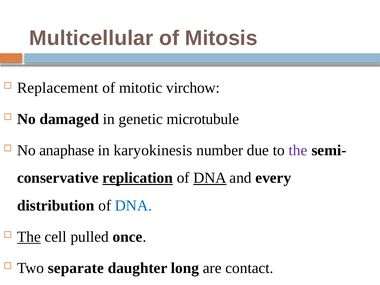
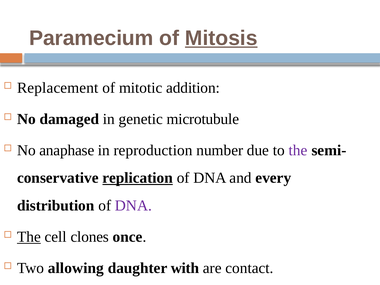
Multicellular: Multicellular -> Paramecium (91, 38)
Mitosis underline: none -> present (221, 38)
virchow: virchow -> addition (193, 88)
karyokinesis: karyokinesis -> reproduction (153, 150)
DNA underline: present -> none (210, 178)
DNA colour: blue -> purple (133, 206)
pulled: pulled -> clones (90, 237)
separate: separate -> allowing (76, 268)
long: long -> with (185, 268)
